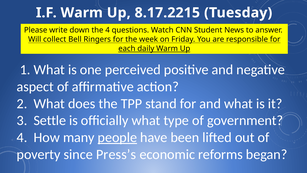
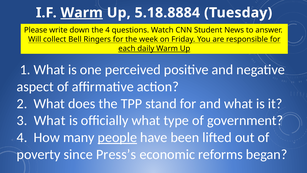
Warm underline: none -> present (82, 13)
8.17.2215: 8.17.2215 -> 5.18.8884 (167, 13)
3 Settle: Settle -> What (50, 120)
